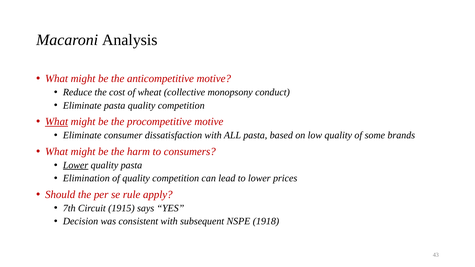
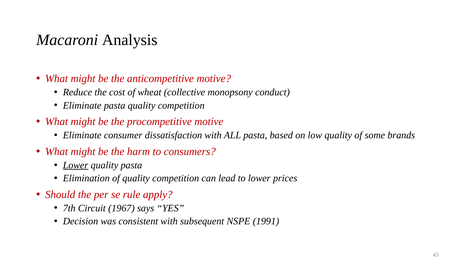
What underline: present -> none (57, 122)
1915: 1915 -> 1967 (121, 208)
1918: 1918 -> 1991 (266, 221)
